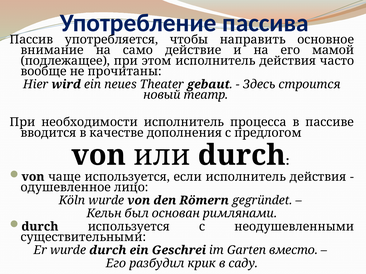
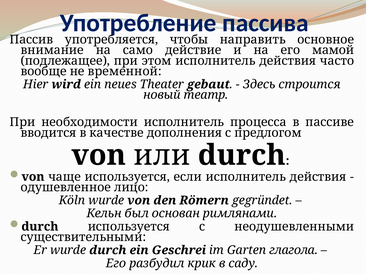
прочитаны: прочитаны -> временной (125, 71)
вместо: вместо -> глагола (294, 251)
